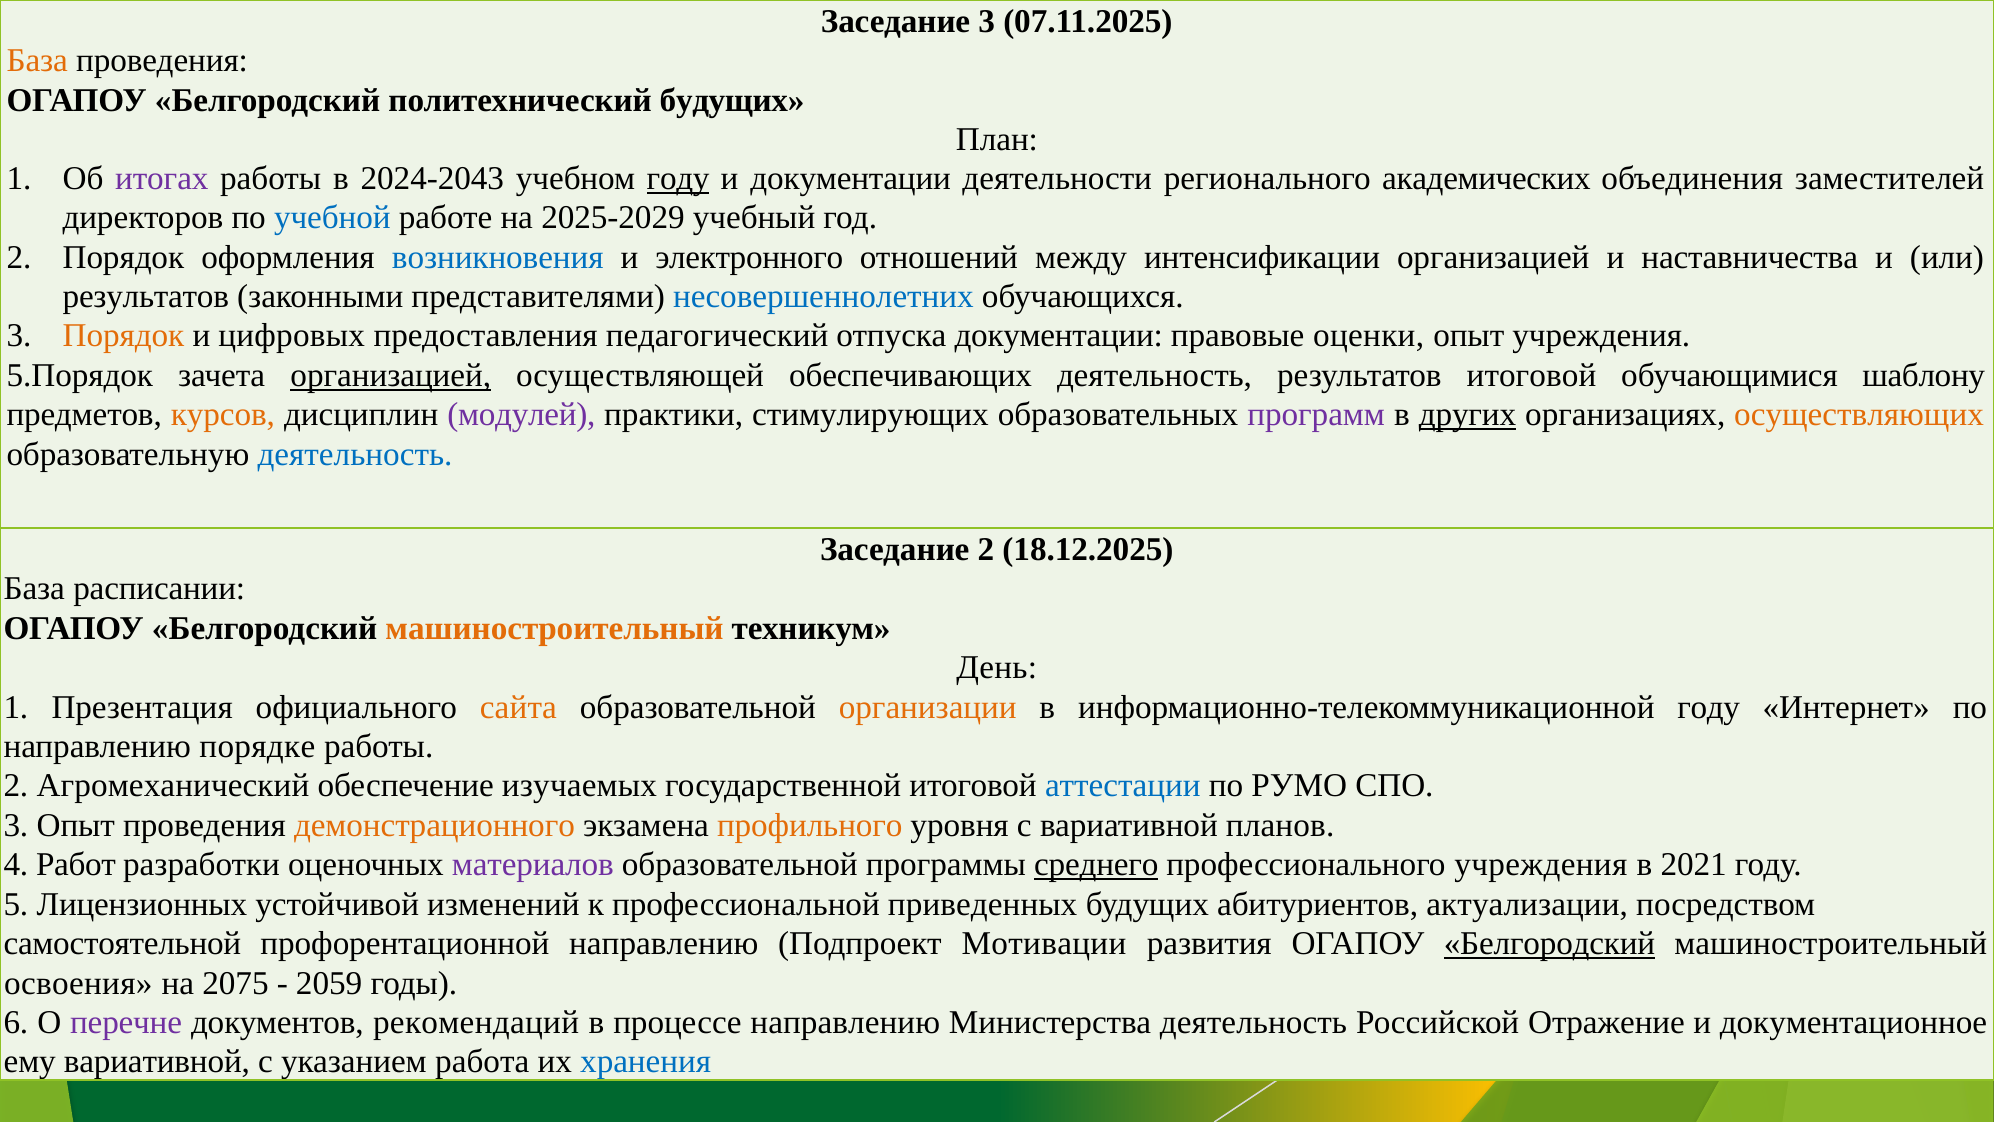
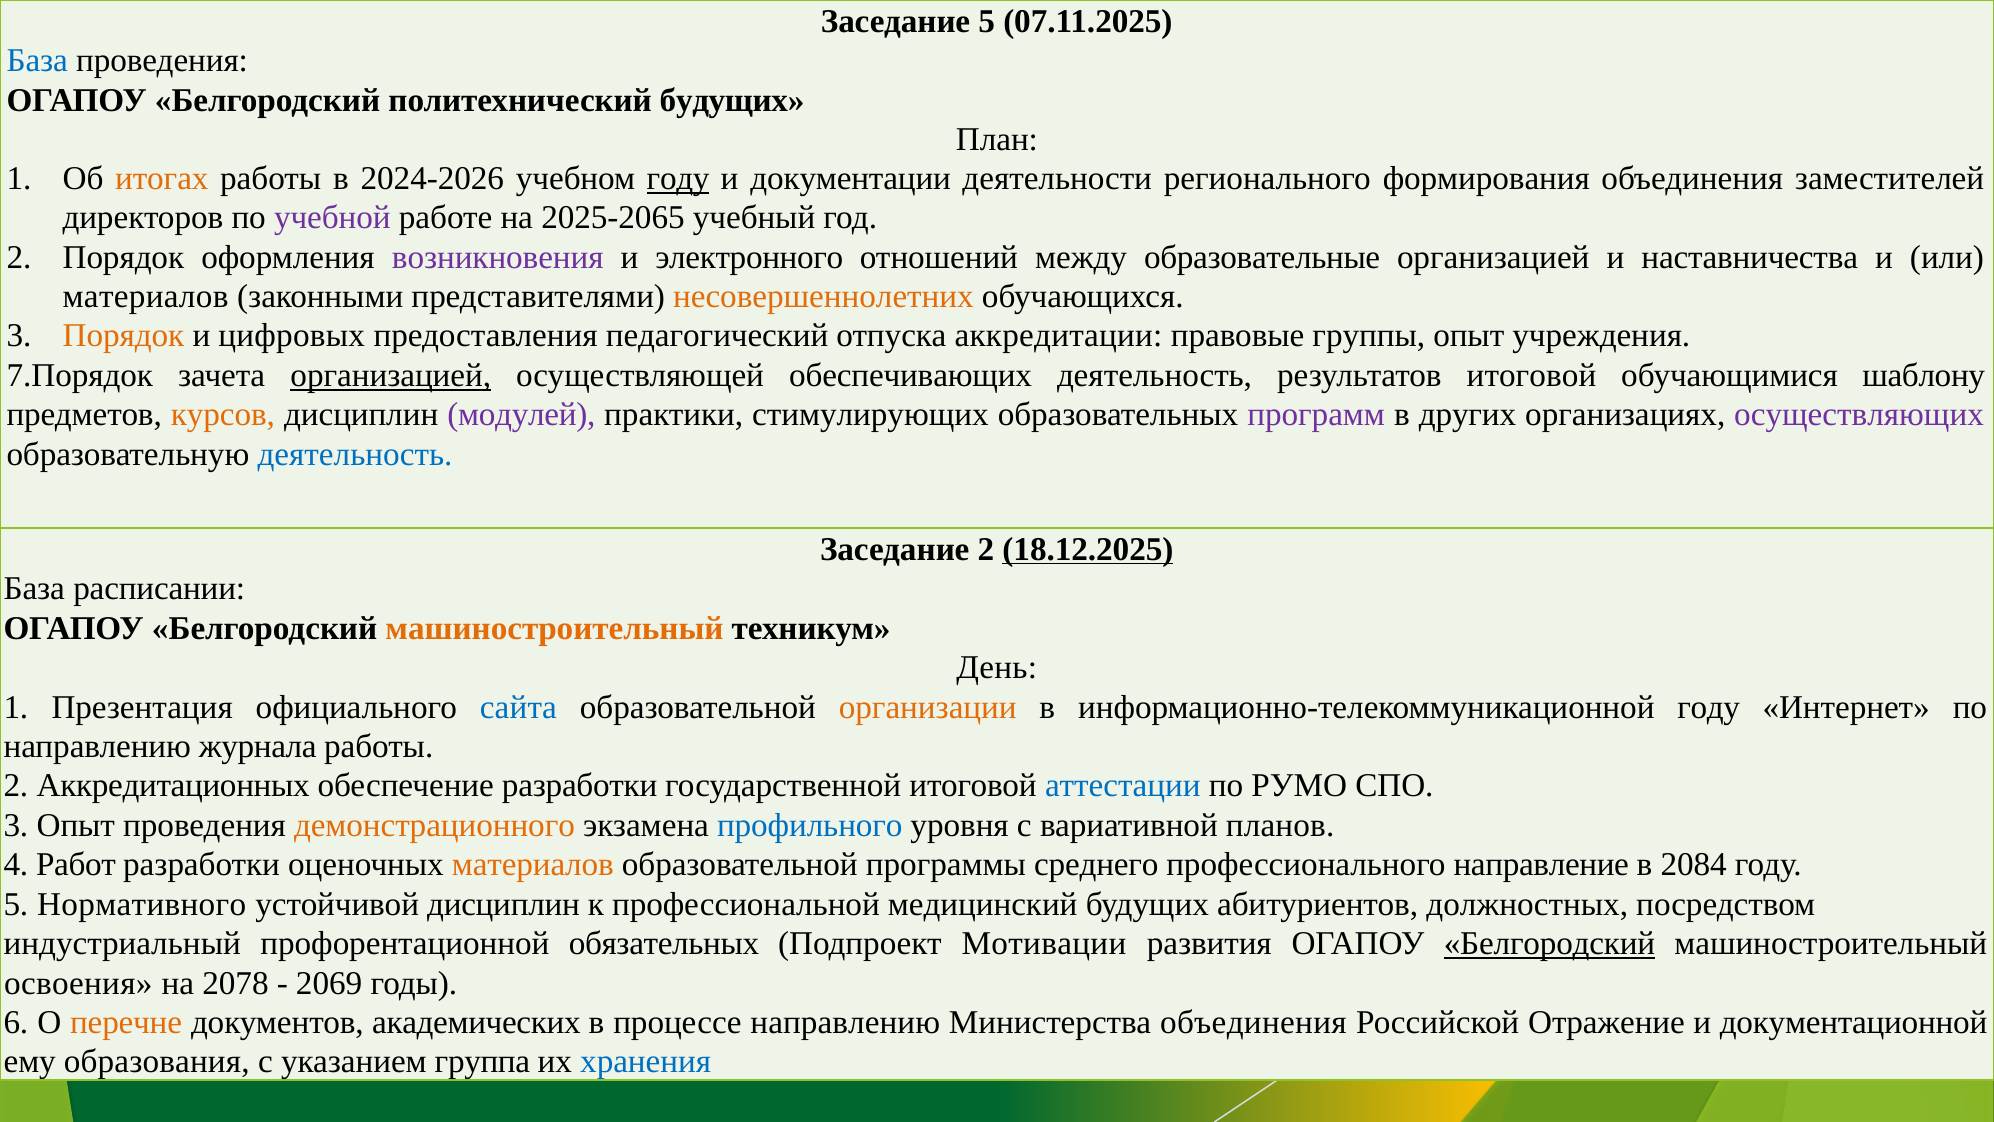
Заседание 3: 3 -> 5 (987, 21)
База colour: orange -> blue (37, 61)
итогах colour: purple -> orange (162, 179)
2024-2043: 2024-2043 -> 2024-2026 (432, 179)
академических: академических -> формирования (1486, 179)
учебной colour: blue -> purple (332, 218)
2025-2029: 2025-2029 -> 2025-2065 (613, 218)
возникновения colour: blue -> purple (498, 257)
интенсификации: интенсификации -> образовательные (1262, 257)
результатов: результатов -> материалов (146, 297)
несовершеннолетних colour: blue -> orange (823, 297)
отпуска документации: документации -> аккредитации (1058, 336)
оценки: оценки -> группы (1369, 336)
5.Порядок: 5.Порядок -> 7.Порядок (80, 375)
других underline: present -> none (1468, 415)
осуществляющих colour: orange -> purple (1859, 415)
18.12.2025 underline: none -> present (1088, 549)
сайта colour: orange -> blue (518, 707)
порядке: порядке -> журнала (258, 746)
Агромеханический: Агромеханический -> Аккредитационных (173, 786)
обеспечение изучаемых: изучаемых -> разработки (580, 786)
профильного colour: orange -> blue (810, 825)
материалов colour: purple -> orange (533, 865)
среднего underline: present -> none (1096, 865)
профессионального учреждения: учреждения -> направление (1541, 865)
2021: 2021 -> 2084 (1694, 865)
Лицензионных: Лицензионных -> Нормативного (142, 904)
устойчивой изменений: изменений -> дисциплин (504, 904)
приведенных: приведенных -> медицинский (983, 904)
актуализации: актуализации -> должностных (1527, 904)
самостоятельной: самостоятельной -> индустриальный (122, 944)
профорентационной направлению: направлению -> обязательных (664, 944)
2075: 2075 -> 2078 (236, 983)
2059: 2059 -> 2069 (329, 983)
перечне colour: purple -> orange (126, 1022)
рекомендаций: рекомендаций -> академических (476, 1022)
Министерства деятельность: деятельность -> объединения (1253, 1022)
документационное: документационное -> документационной (1854, 1022)
ему вариативной: вариативной -> образования (157, 1061)
работа: работа -> группа (482, 1061)
